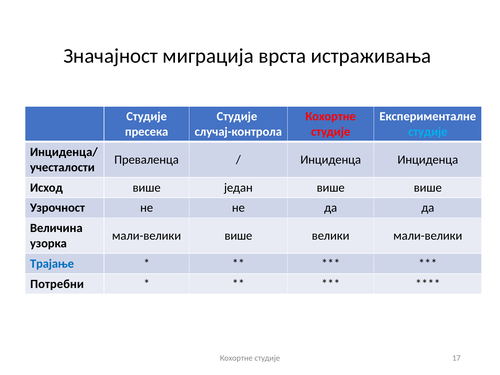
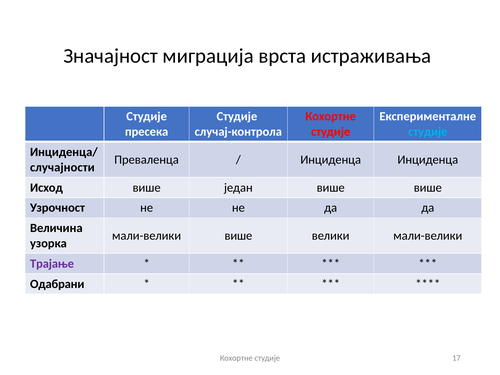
учесталости: учесталости -> случајности (62, 167)
Трајање colour: blue -> purple (52, 264)
Потребни: Потребни -> Одабрани (57, 284)
